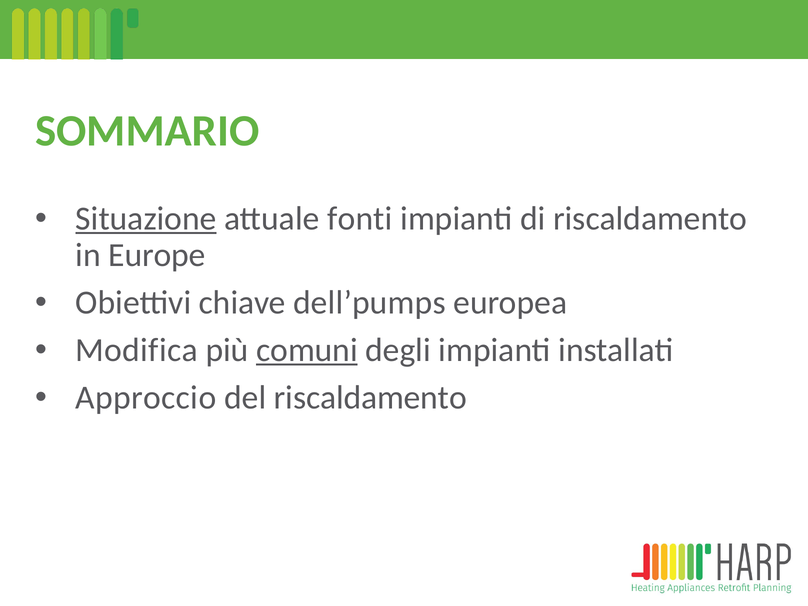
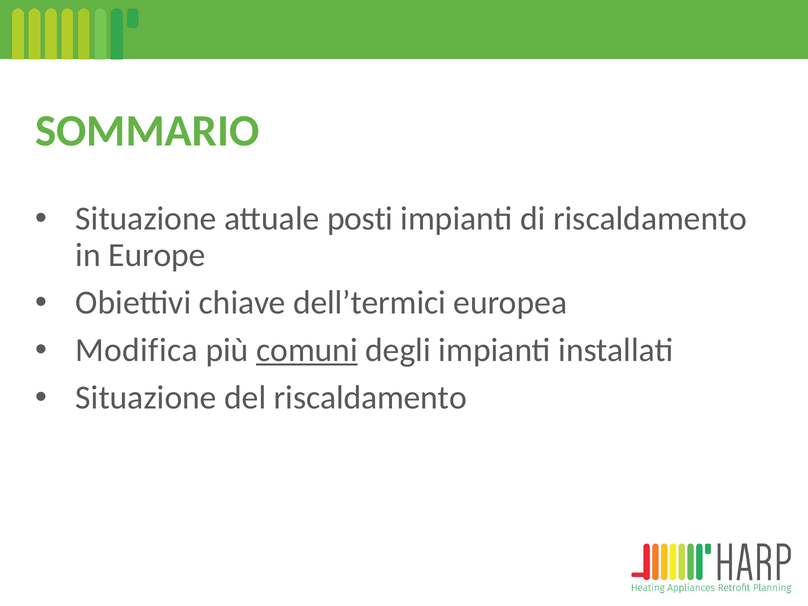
Situazione underline: present -> none (146, 219)
fonti: fonti -> posti (360, 219)
dell’pumps: dell’pumps -> dell’termici (370, 303)
Approccio: Approccio -> Situazione (146, 398)
